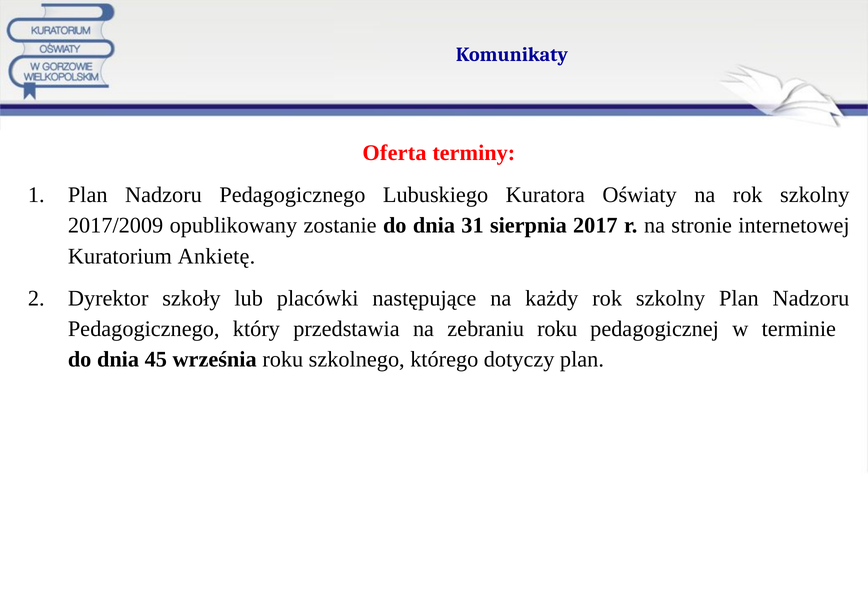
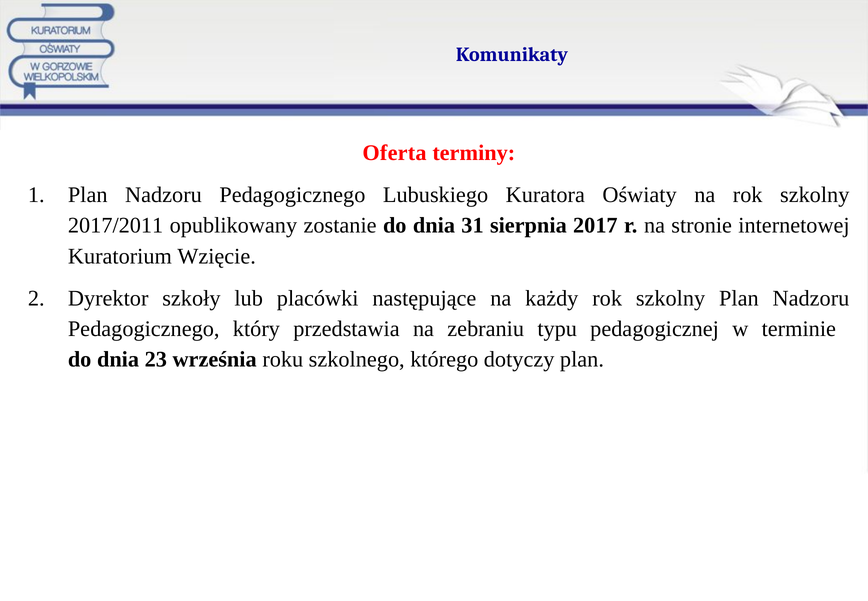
2017/2009: 2017/2009 -> 2017/2011 (116, 226)
Ankietę: Ankietę -> Wzięcie (217, 256)
zebraniu roku: roku -> typu (557, 329)
45: 45 -> 23 (156, 360)
